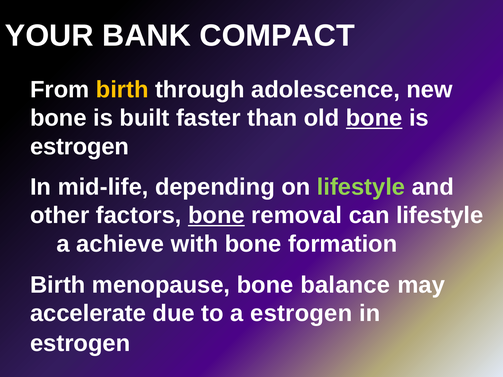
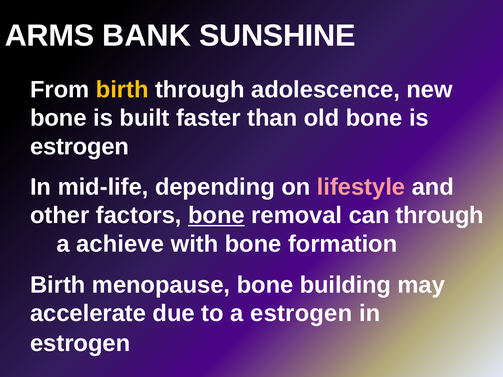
YOUR: YOUR -> ARMS (49, 36)
COMPACT: COMPACT -> SUNSHINE (277, 36)
bone underline: present -> none (374, 118)
lifestyle colour: light green -> pink (361, 187)
can lifestyle: lifestyle -> through (440, 216)
balance: balance -> building (345, 285)
